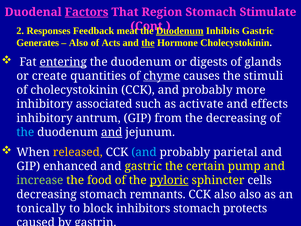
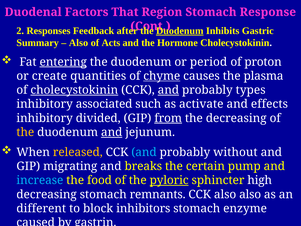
Factors underline: present -> none (87, 12)
Stimulate: Stimulate -> Response (268, 12)
meat: meat -> after (127, 31)
Generates: Generates -> Summary (38, 43)
the underline: present -> none (148, 43)
digests: digests -> period (209, 62)
glands: glands -> proton (263, 62)
stimuli: stimuli -> plasma (264, 76)
cholecystokinin underline: none -> present (74, 90)
and underline: none -> present (168, 90)
more: more -> types (251, 90)
antrum: antrum -> divided (98, 118)
from underline: none -> present (168, 118)
the colour: light blue -> yellow (25, 132)
parietal: parietal -> without (235, 152)
enhanced: enhanced -> migrating (70, 166)
and gastric: gastric -> breaks (143, 166)
increase colour: light green -> light blue (40, 180)
cells: cells -> high (260, 180)
tonically: tonically -> different (41, 208)
protects: protects -> enzyme (245, 208)
